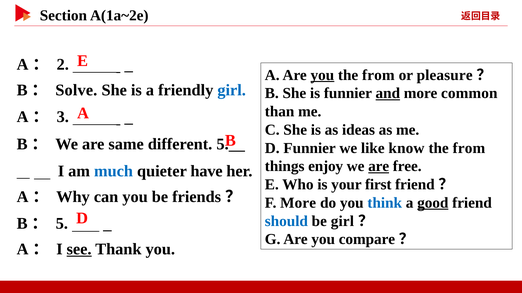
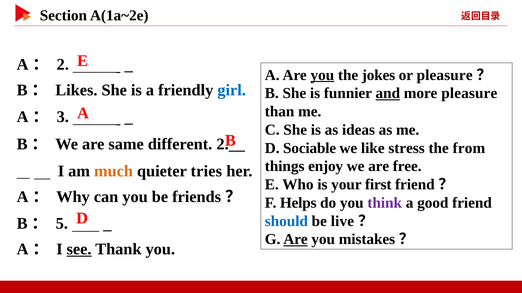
from: from -> jokes (379, 75)
Solve: Solve -> Likes (76, 90)
more common: common -> pleasure (469, 93)
different 5: 5 -> 2 (223, 144)
D Funnier: Funnier -> Sociable (310, 148)
know: know -> stress (407, 148)
are underline: present -> none (379, 167)
much colour: blue -> orange (114, 171)
have: have -> tries (206, 171)
F More: More -> Helps (298, 203)
think colour: blue -> purple (385, 203)
good underline: present -> none (433, 203)
be girl: girl -> live (342, 221)
Are underline: none -> present (296, 240)
compare: compare -> mistakes (367, 240)
